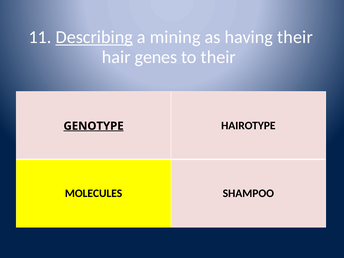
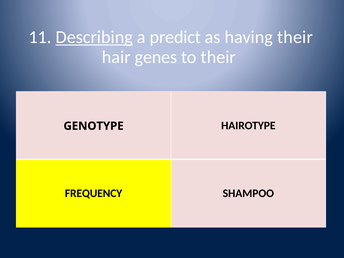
mining: mining -> predict (175, 37)
GENOTYPE underline: present -> none (94, 126)
MOLECULES: MOLECULES -> FREQUENCY (94, 193)
